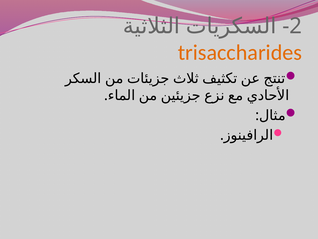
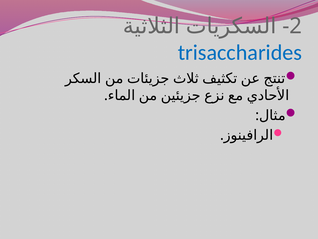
trisaccharides colour: orange -> blue (240, 53)
